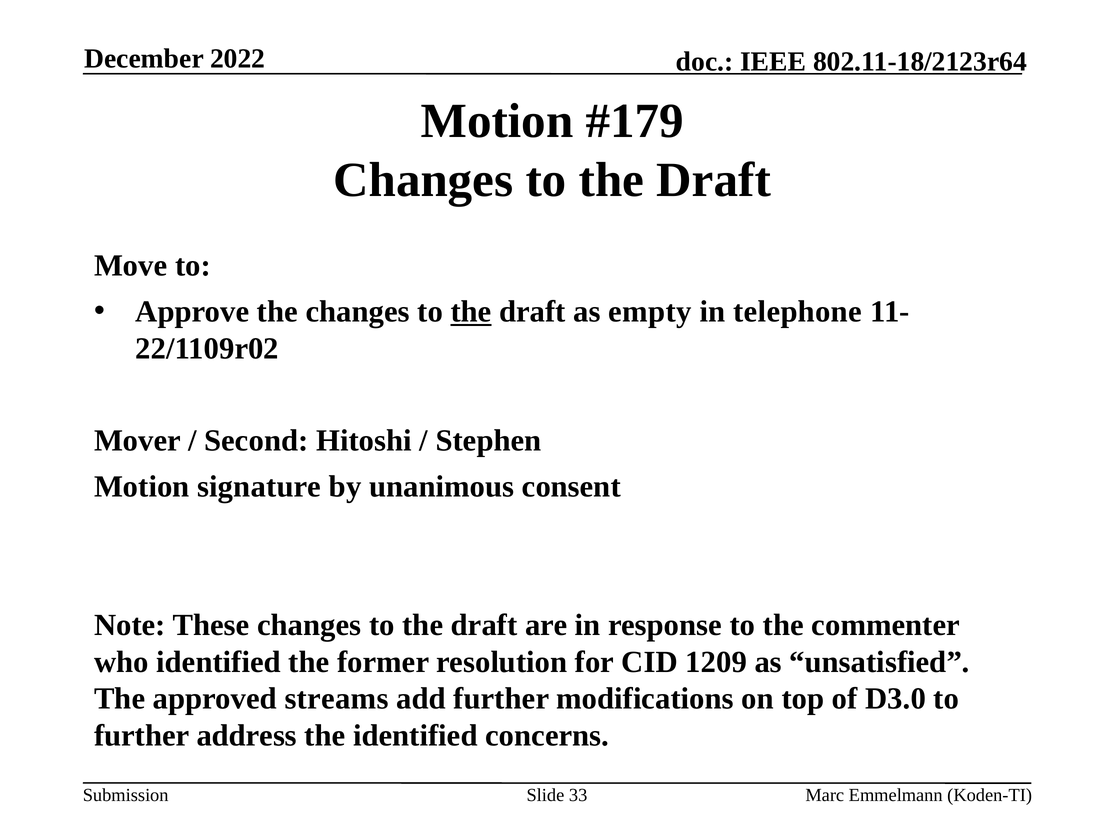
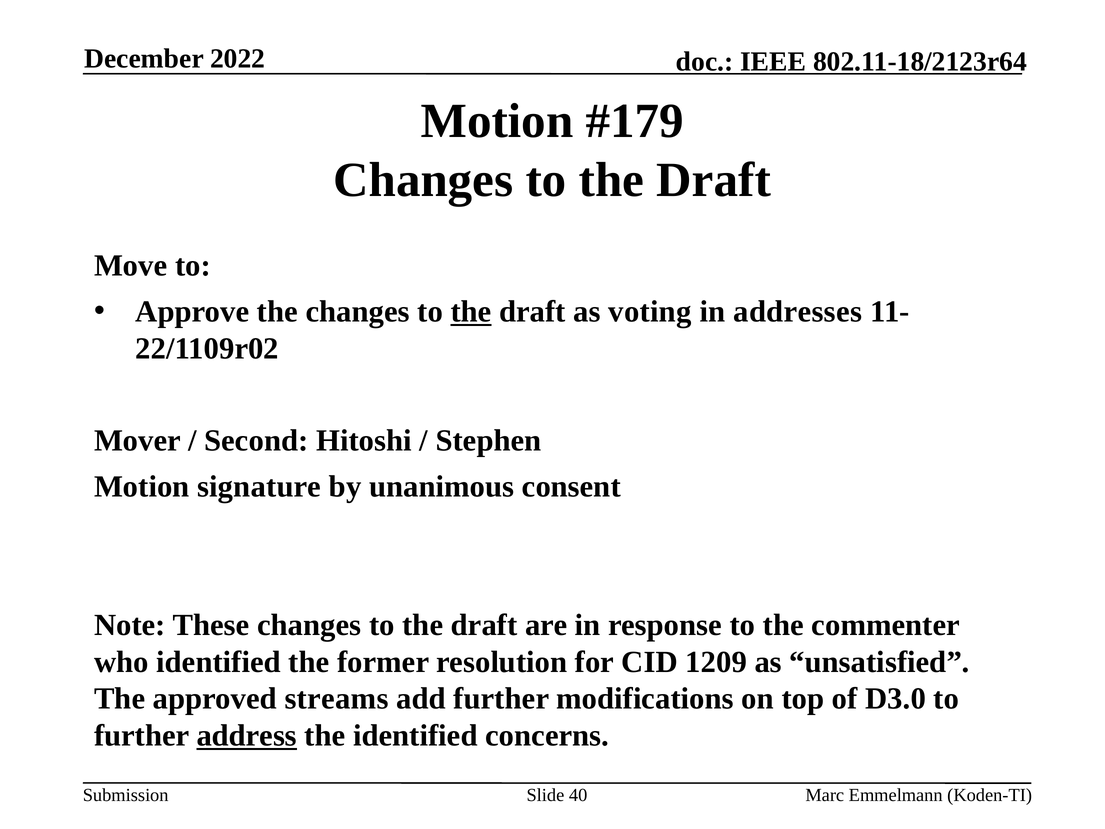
empty: empty -> voting (650, 312)
telephone: telephone -> addresses (798, 312)
address underline: none -> present (247, 735)
33: 33 -> 40 (578, 795)
